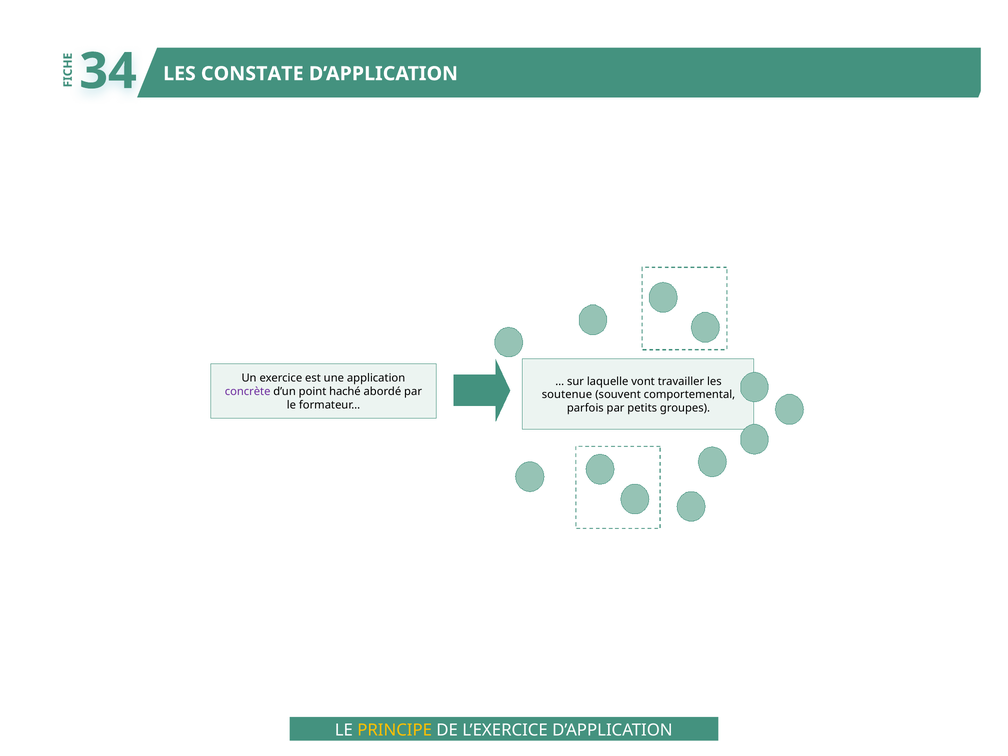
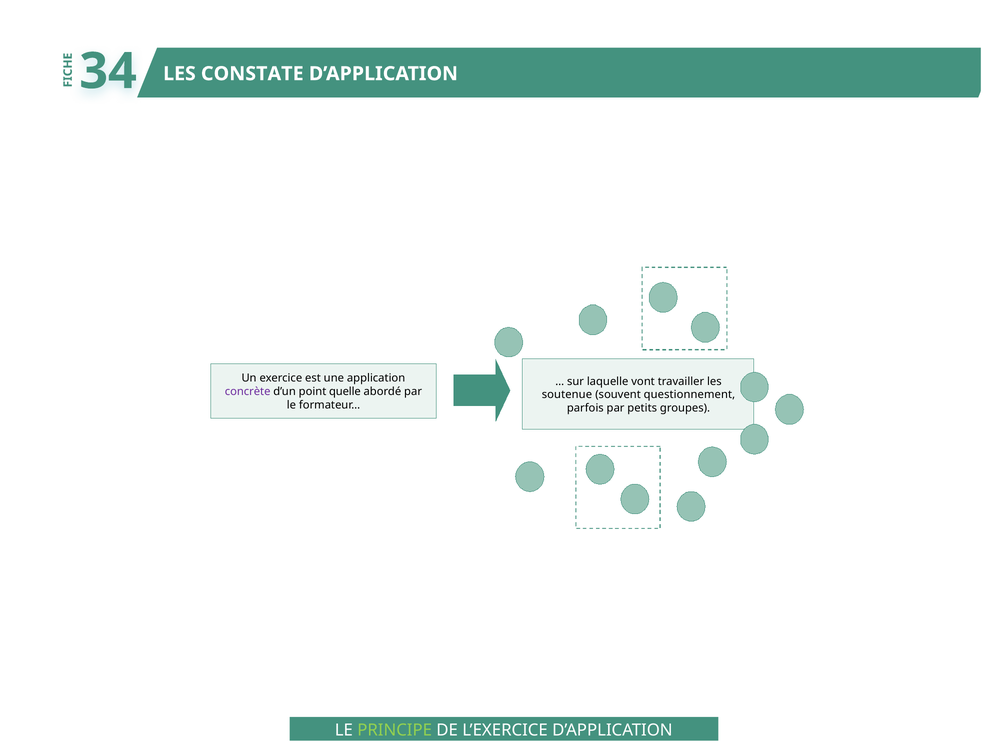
haché: haché -> quelle (345, 392)
comportemental: comportemental -> questionnement (689, 395)
PRINCIPE colour: yellow -> light green (395, 730)
